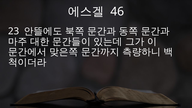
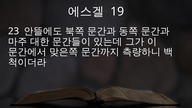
46: 46 -> 19 (117, 12)
